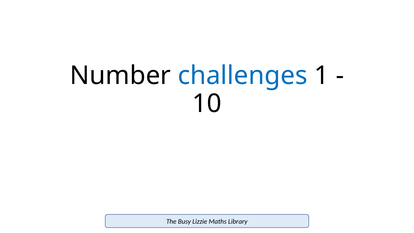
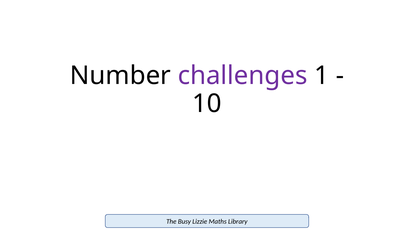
challenges colour: blue -> purple (243, 76)
